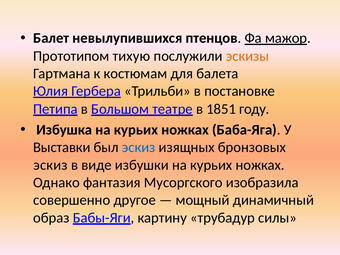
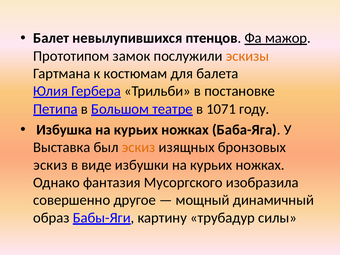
тихую: тихую -> замок (131, 56)
1851: 1851 -> 1071 (221, 109)
Выставки: Выставки -> Выставка (62, 147)
эскиз colour: blue -> orange (139, 147)
